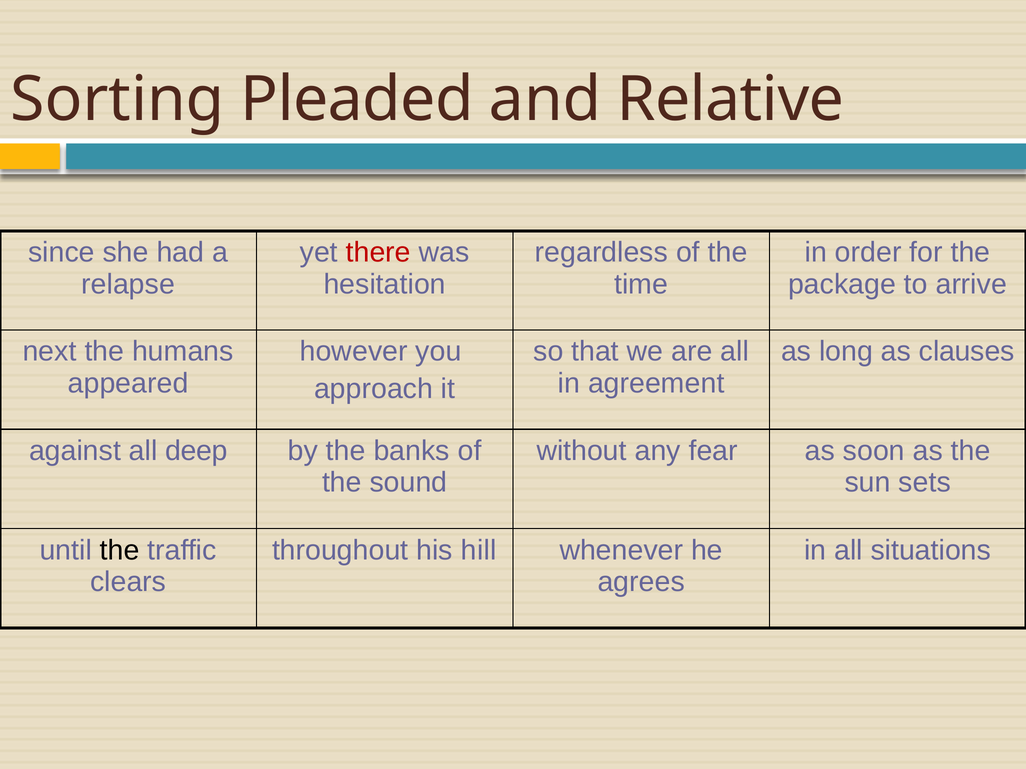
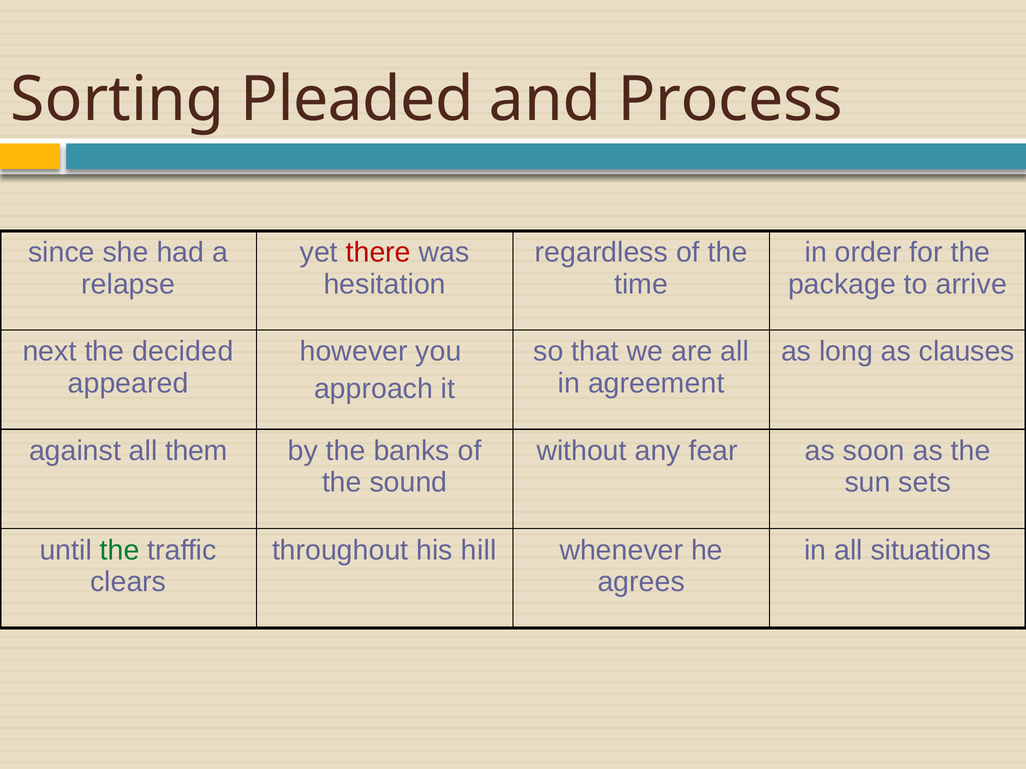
Relative: Relative -> Process (730, 100)
humans: humans -> decided (183, 352)
deep: deep -> them (196, 451)
the colour: black -> green (120, 550)
